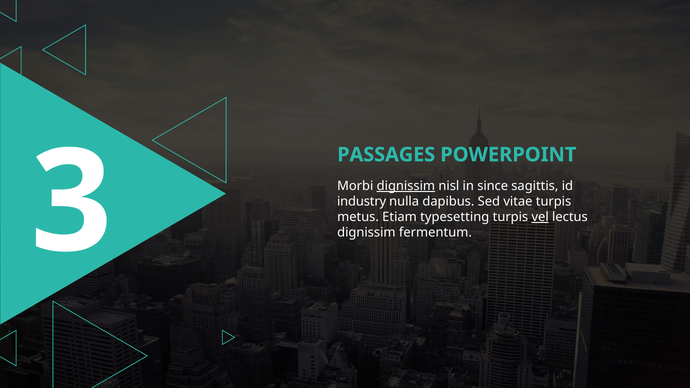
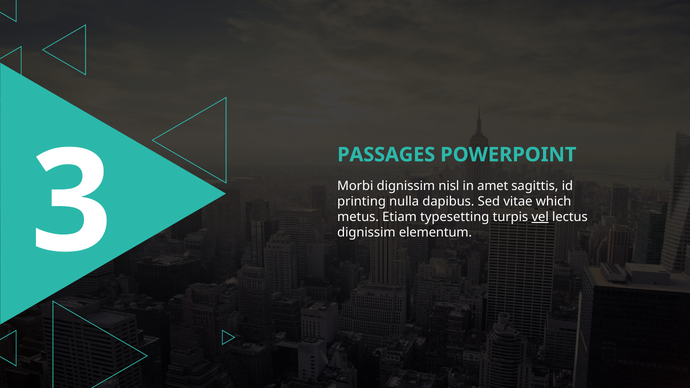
dignissim underline: present -> none (406, 186)
since: since -> amet (493, 186)
industry: industry -> printing (362, 202)
vitae turpis: turpis -> which (554, 202)
fermentum: fermentum -> elementum (435, 233)
